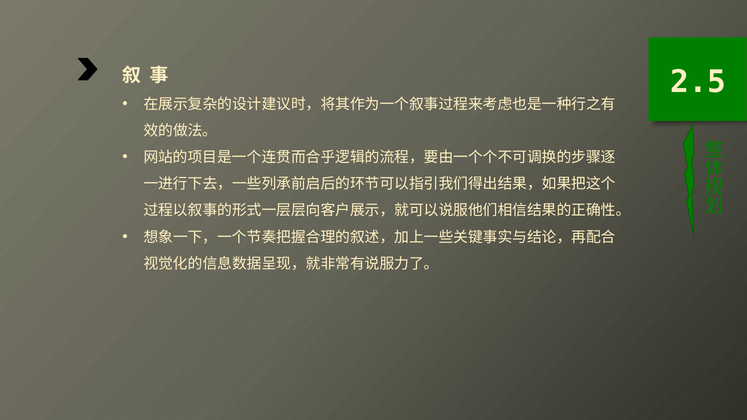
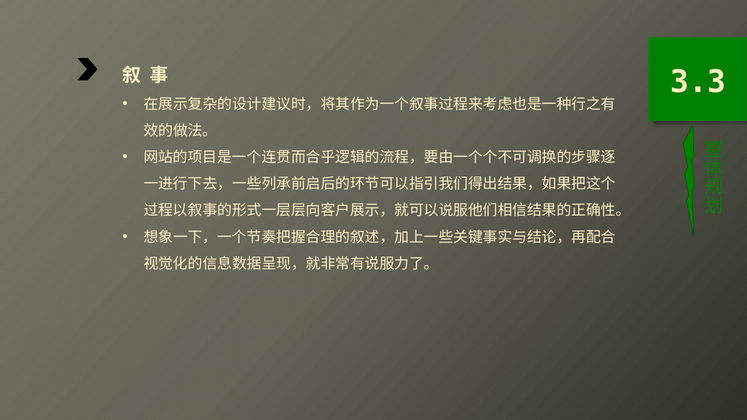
2.5: 2.5 -> 3.3 (698, 82)
